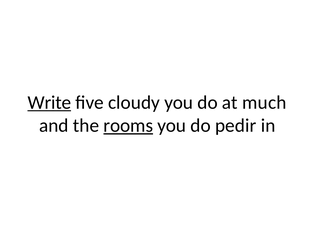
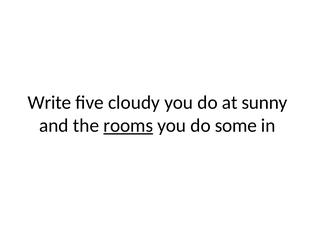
Write underline: present -> none (49, 103)
much: much -> sunny (265, 103)
pedir: pedir -> some (236, 126)
